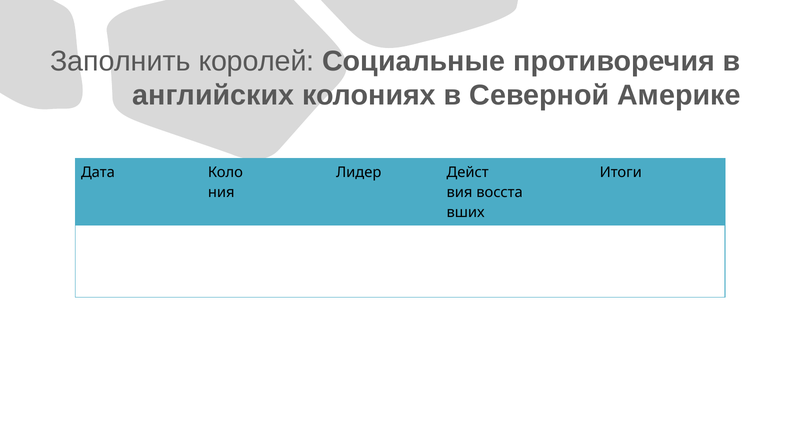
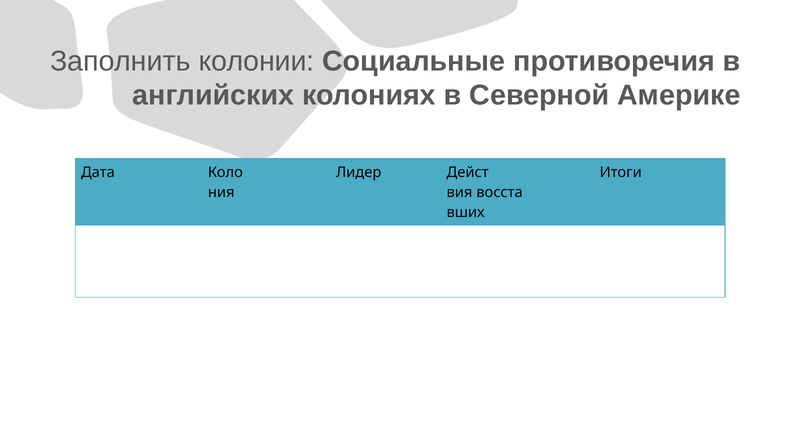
королей: королей -> колонии (257, 61)
